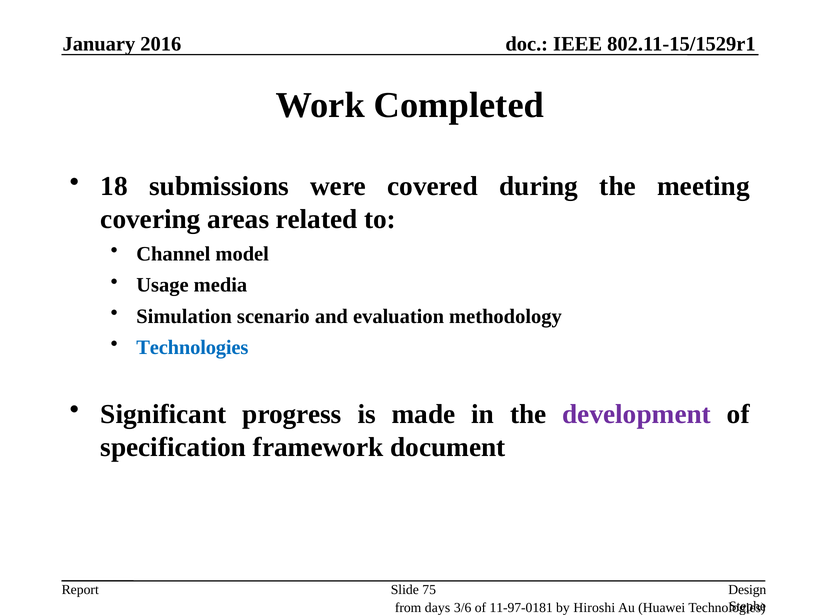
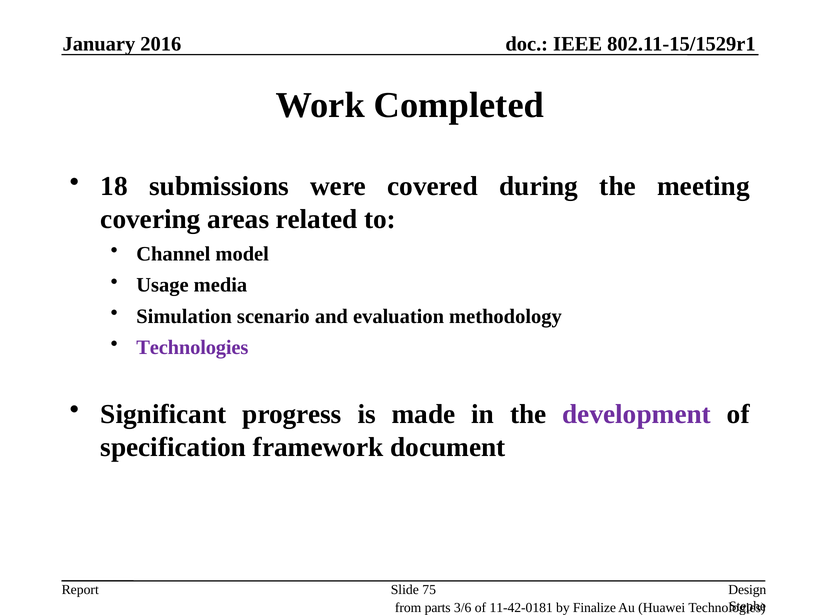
Technologies colour: blue -> purple (192, 347)
days: days -> parts (438, 608)
11-97-0181: 11-97-0181 -> 11-42-0181 (521, 608)
Hiroshi: Hiroshi -> Finalize (594, 608)
